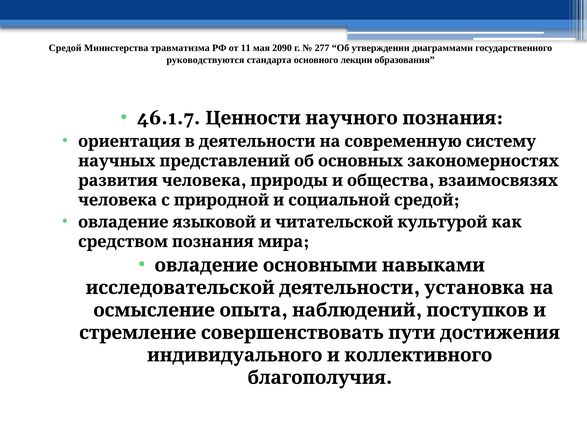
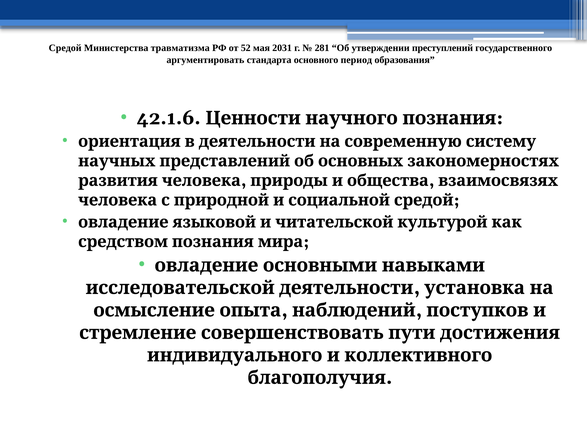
11: 11 -> 52 (246, 48)
2090: 2090 -> 2031 (282, 48)
277: 277 -> 281 (322, 48)
диаграммами: диаграммами -> преступлений (443, 48)
руководствуются: руководствуются -> аргументировать (205, 60)
лекции: лекции -> период (356, 60)
46.1.7: 46.1.7 -> 42.1.6 (169, 118)
